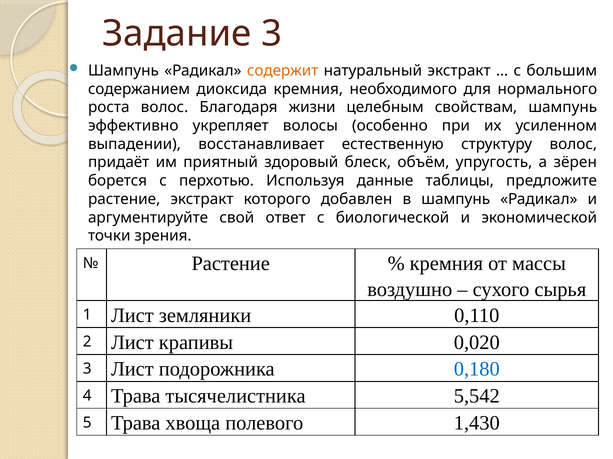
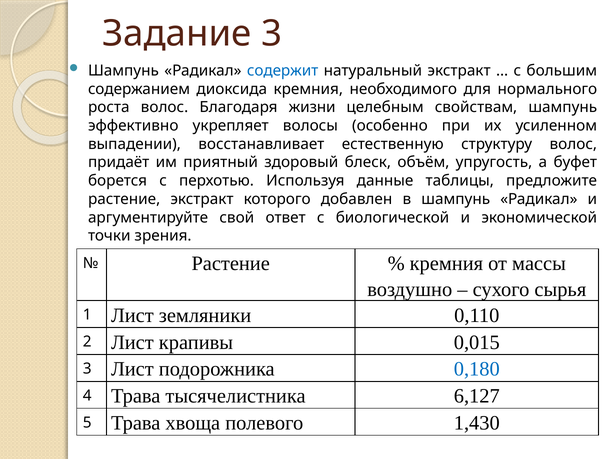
содержит colour: orange -> blue (283, 71)
зёрен: зёрен -> буфет (575, 163)
0,020: 0,020 -> 0,015 (477, 343)
5,542: 5,542 -> 6,127 (477, 397)
